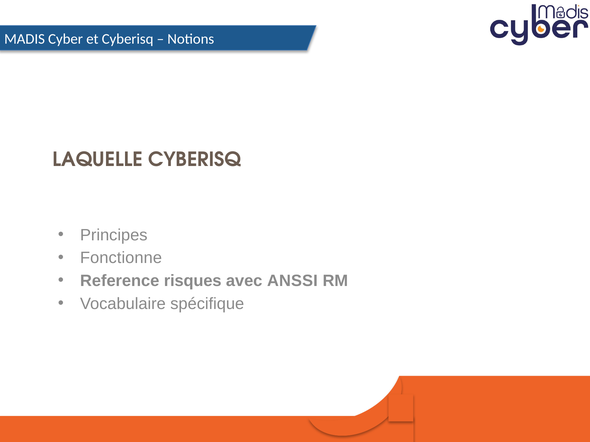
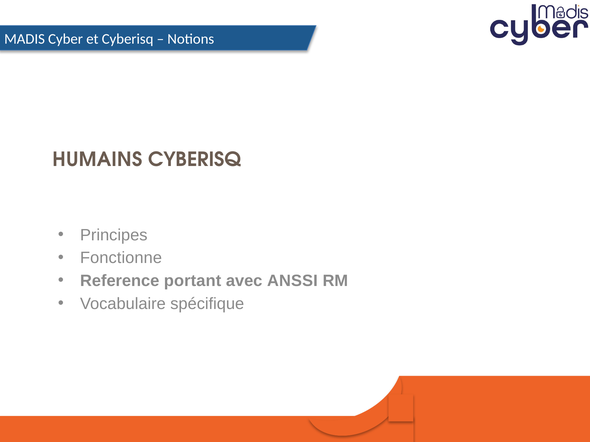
LAQUELLE: LAQUELLE -> HUMAINS (97, 160)
risques: risques -> portant (193, 281)
